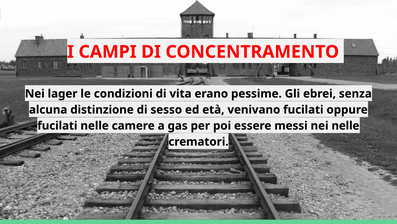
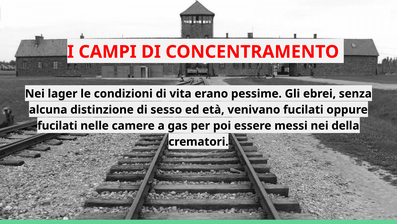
nei nelle: nelle -> della (345, 125)
